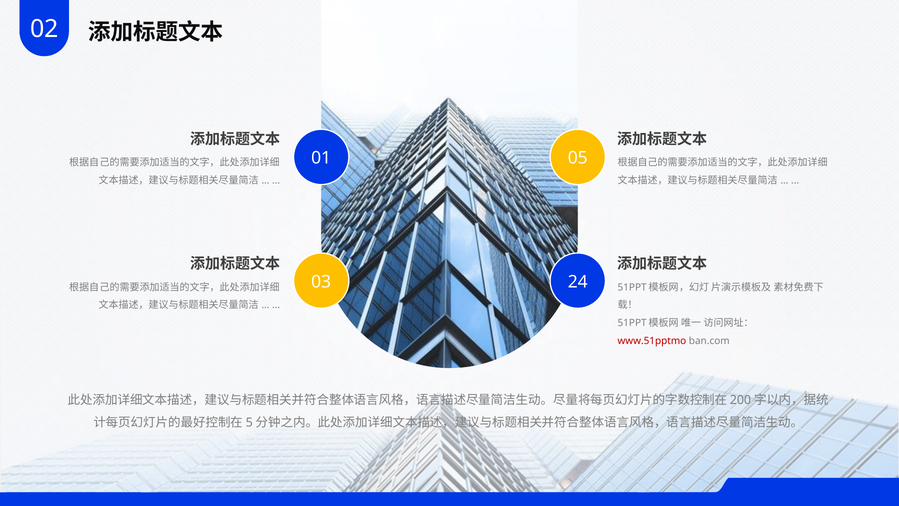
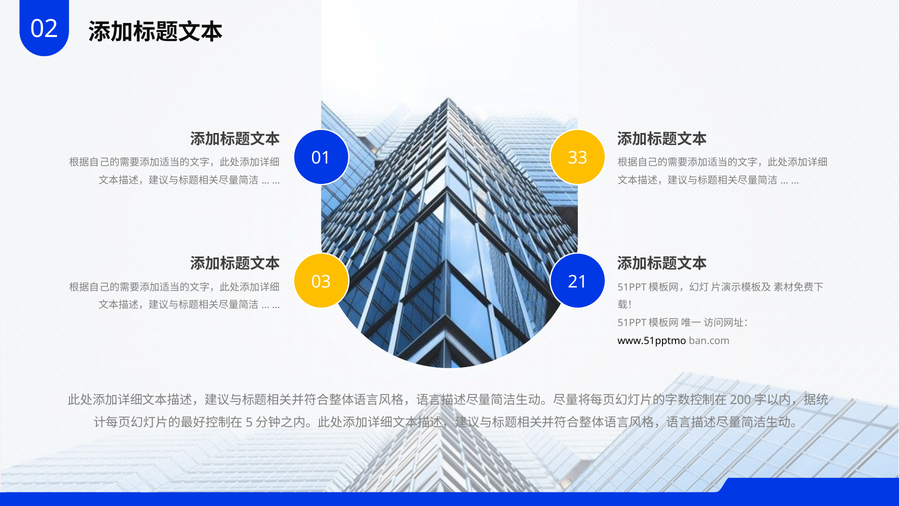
05: 05 -> 33 (578, 158)
24: 24 -> 21 (578, 282)
www.51pptmo colour: red -> black (652, 341)
